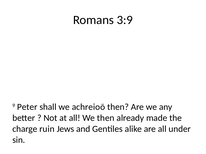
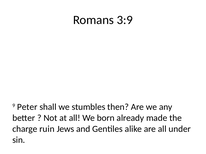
achreioō: achreioō -> stumbles (88, 107)
We then: then -> born (106, 118)
